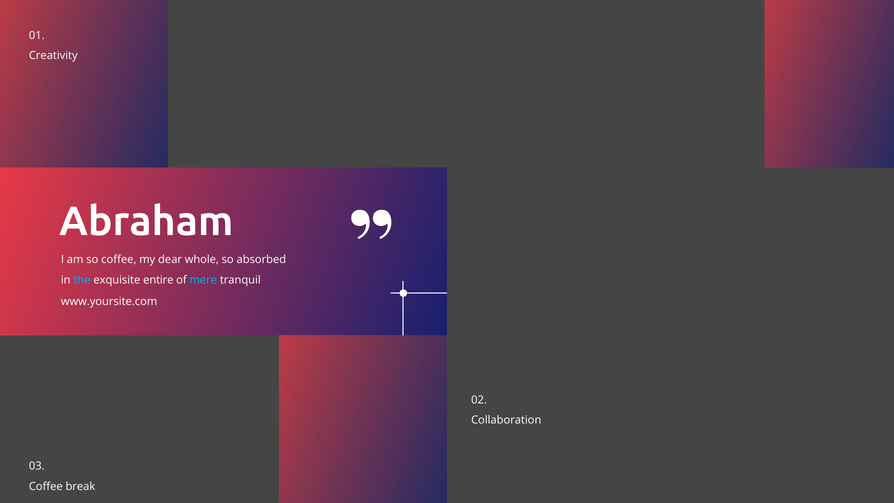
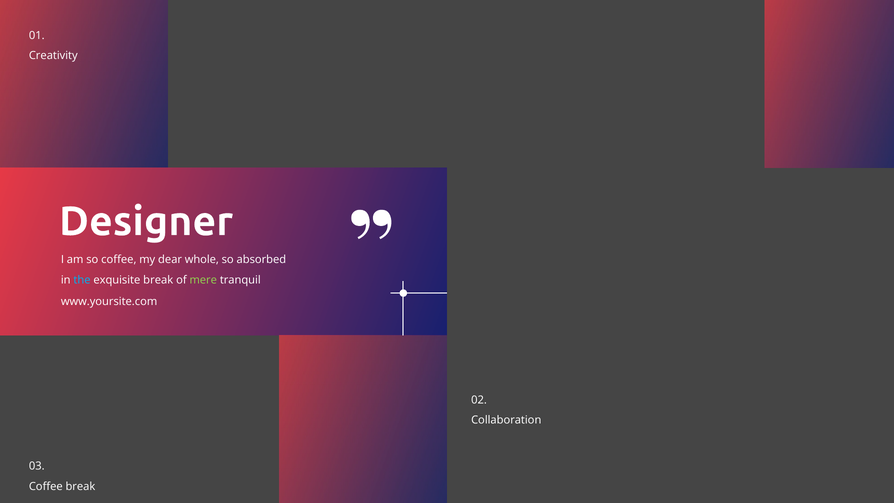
Abraham: Abraham -> Designer (146, 221)
exquisite entire: entire -> break (158, 280)
mere colour: light blue -> light green (203, 280)
